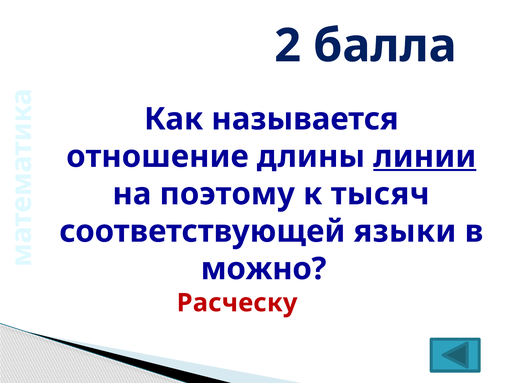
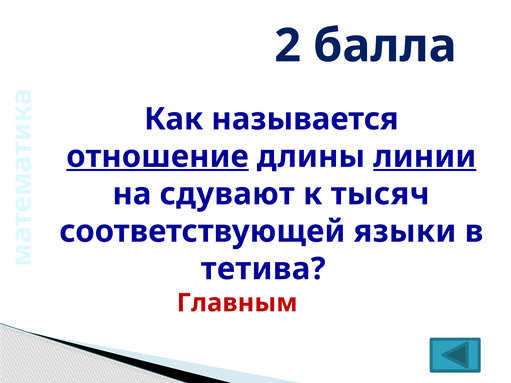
отношение underline: none -> present (157, 157)
поэтому: поэтому -> сдувают (227, 194)
можно: можно -> тетива (263, 269)
Расческу: Расческу -> Главным (237, 303)
